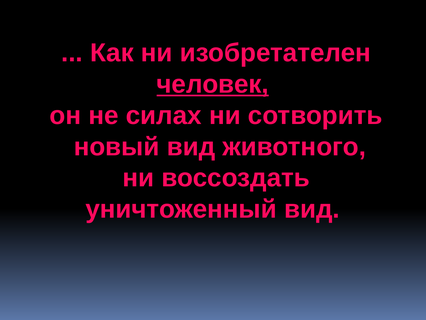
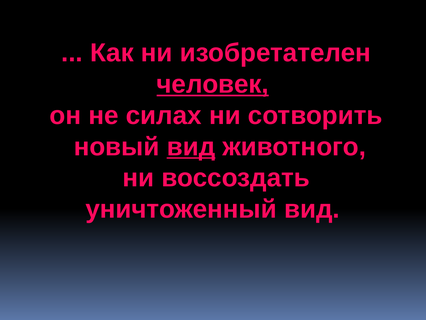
вид underline: none -> present (191, 147)
